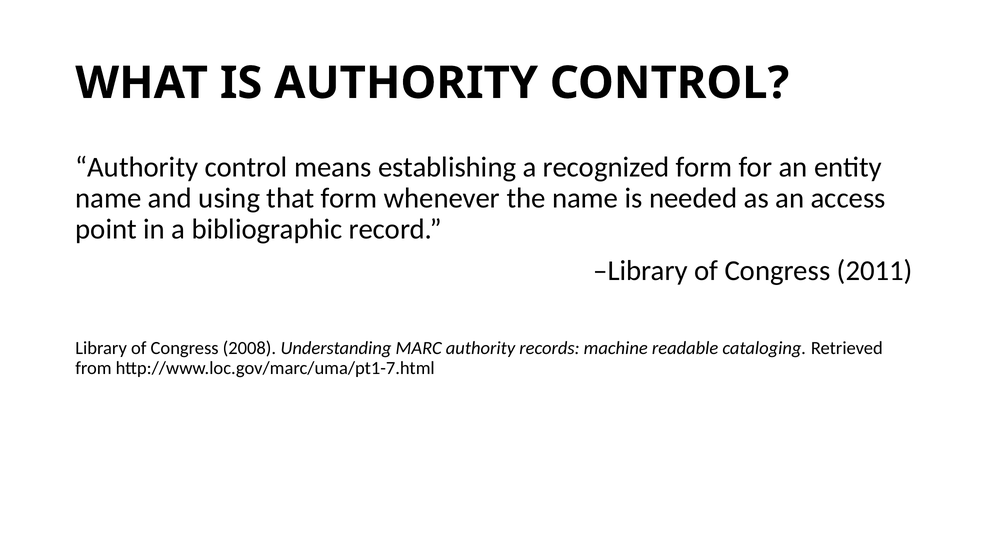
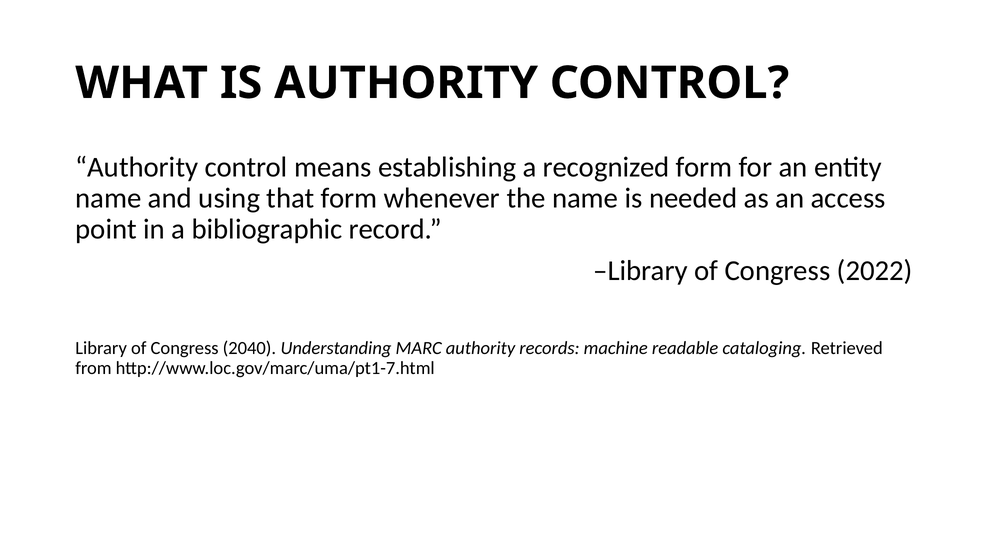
2011: 2011 -> 2022 (875, 271)
2008: 2008 -> 2040 (249, 348)
